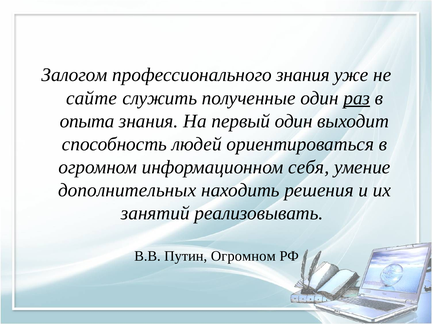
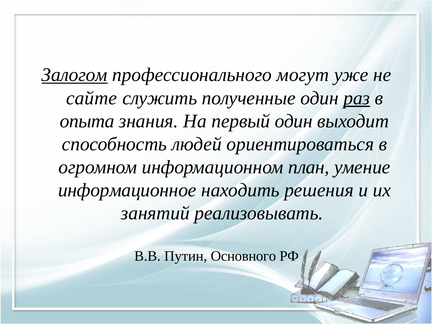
Залогом underline: none -> present (75, 75)
профессионального знания: знания -> могут (303, 75)
себя: себя -> план (309, 167)
дополнительных: дополнительных -> информационное (127, 190)
Путин Огромном: Огромном -> Основного (243, 256)
